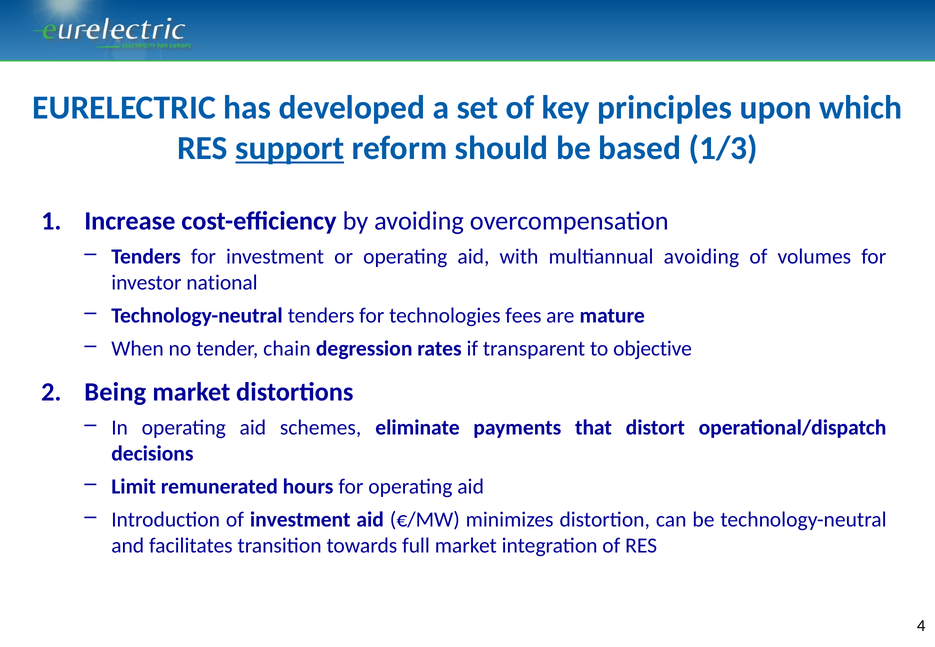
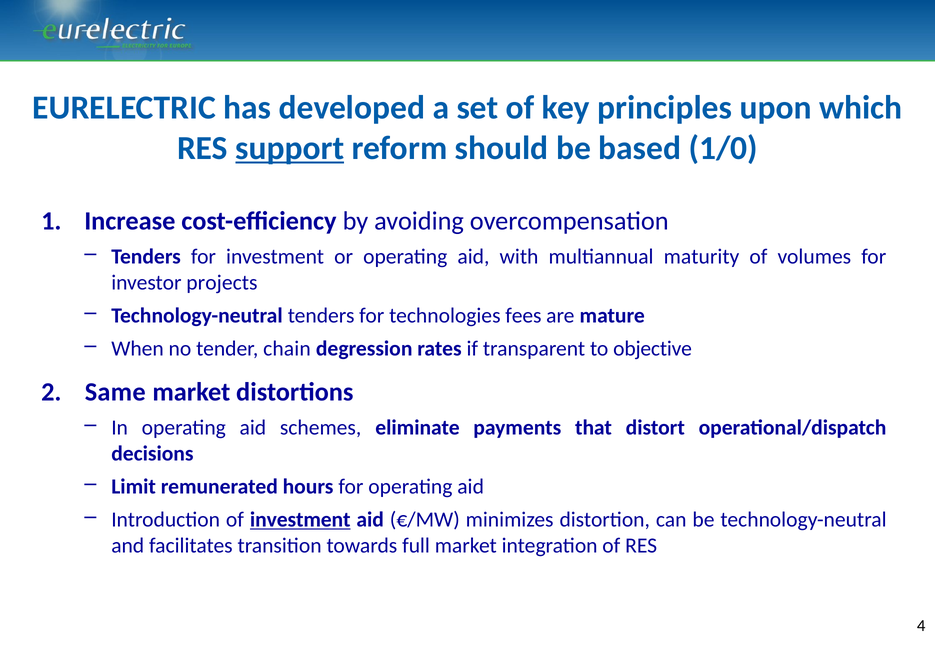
1/3: 1/3 -> 1/0 (723, 148)
multiannual avoiding: avoiding -> maturity (702, 257)
national: national -> projects (222, 283)
Being: Being -> Same (115, 392)
investment underline: none -> present (300, 520)
